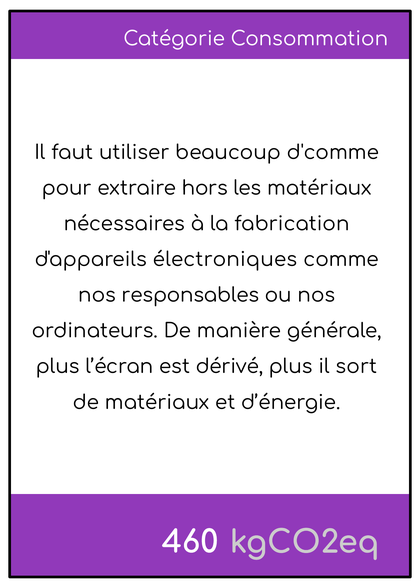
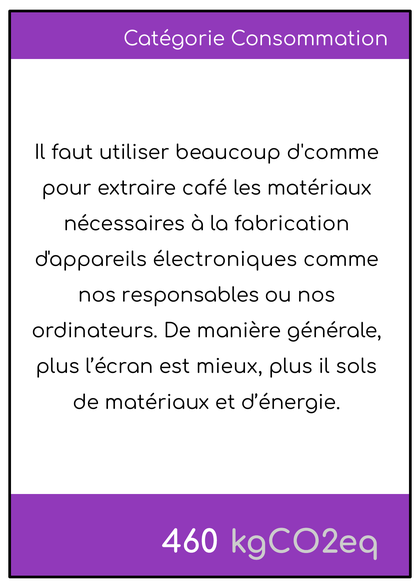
hors: hors -> café (205, 188)
dérivé: dérivé -> mieux (229, 367)
sort: sort -> sols (356, 367)
